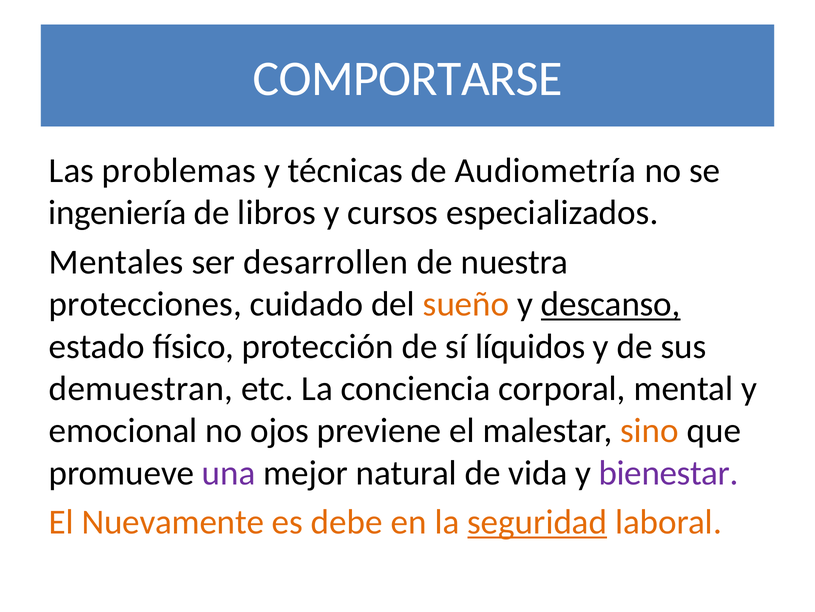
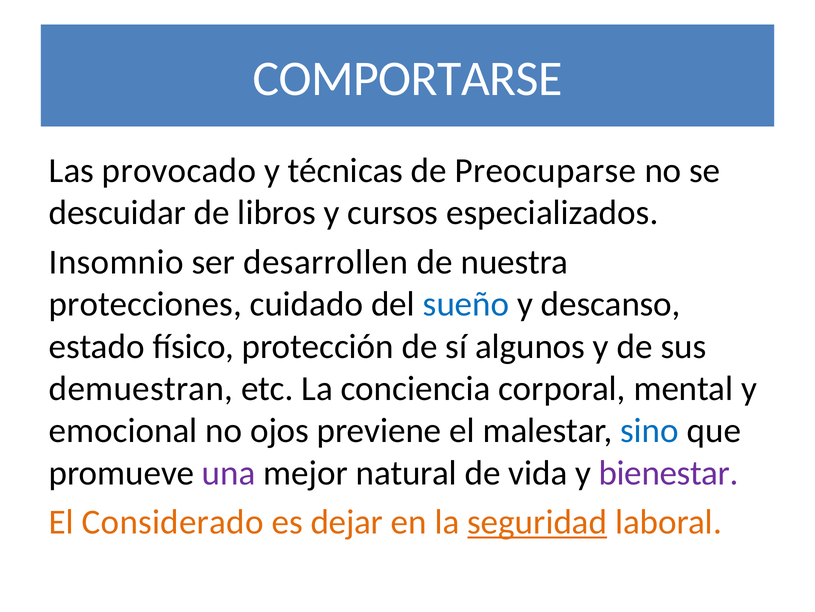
problemas: problemas -> provocado (179, 170)
Audiometría: Audiometría -> Preocuparse (545, 170)
ingeniería: ingeniería -> descuidar (117, 212)
Mentales: Mentales -> Insomnio (116, 262)
sueño colour: orange -> blue (466, 304)
descanso underline: present -> none (611, 304)
líquidos: líquidos -> algunos (530, 346)
sino colour: orange -> blue (650, 430)
Nuevamente: Nuevamente -> Considerado (173, 522)
debe: debe -> dejar (347, 522)
